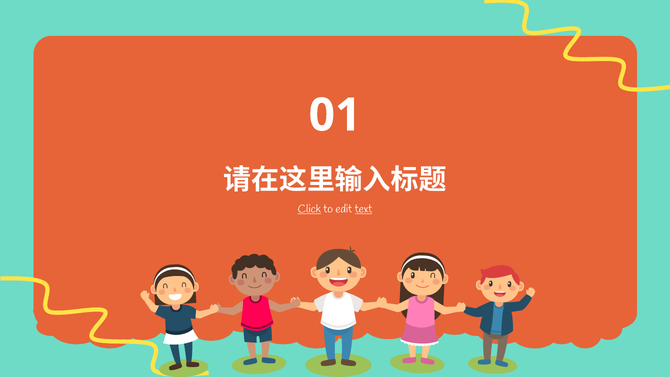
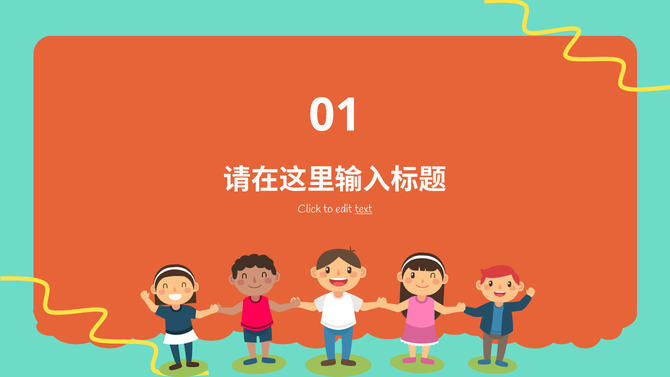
Click underline: present -> none (309, 209)
